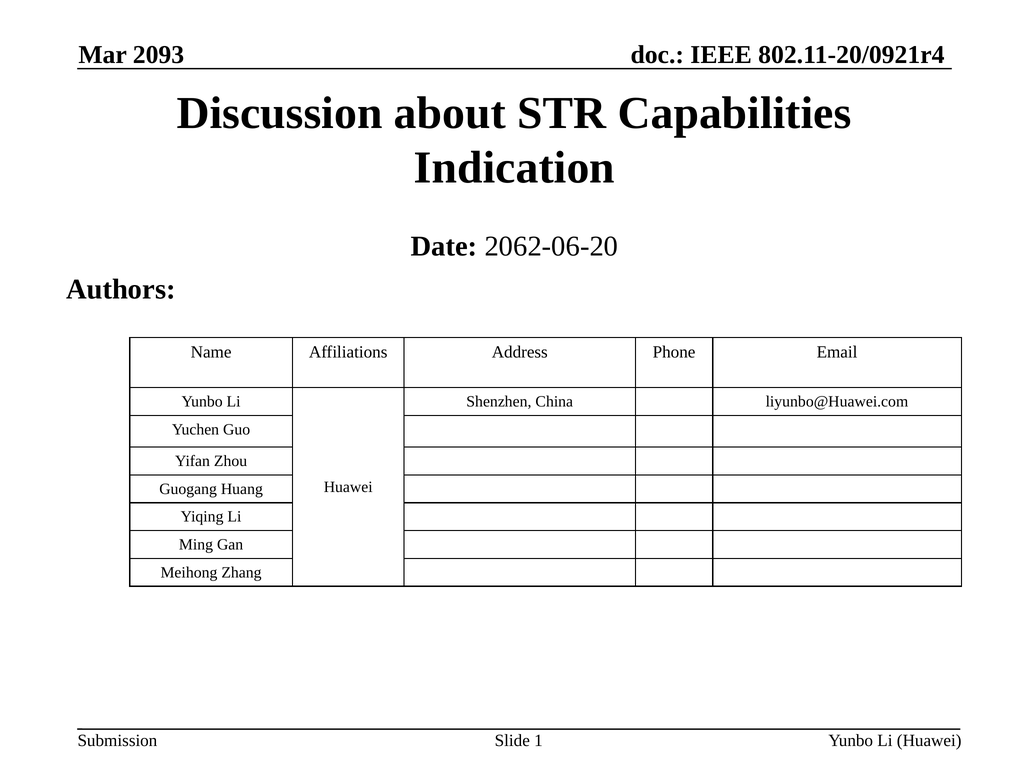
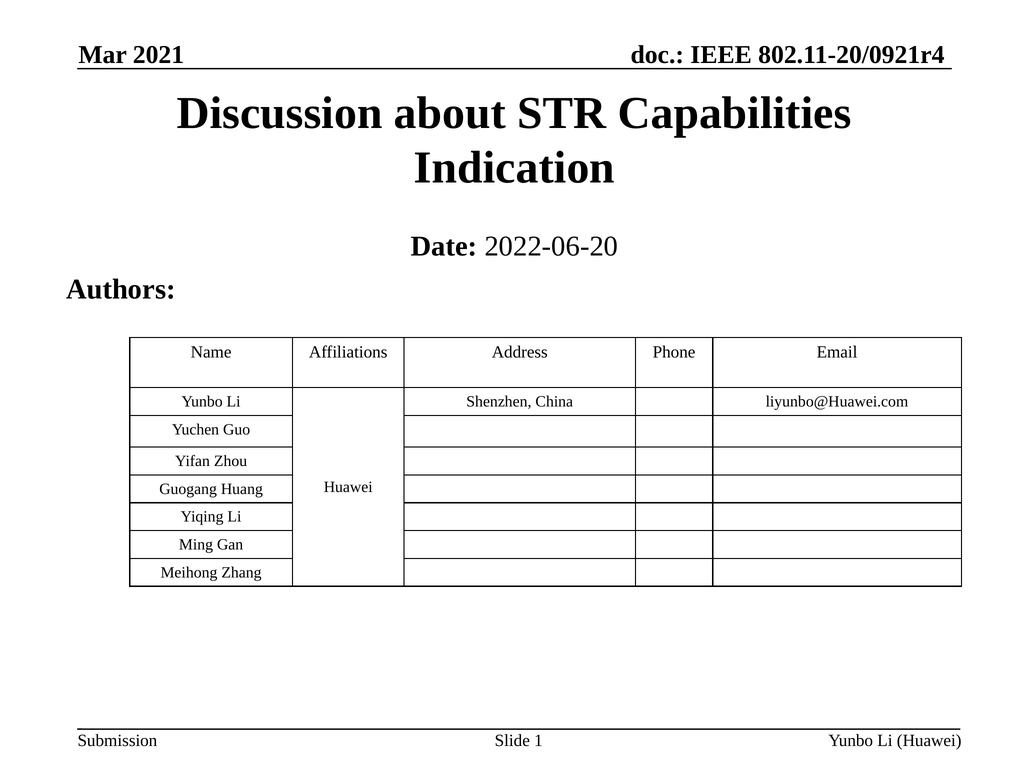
2093: 2093 -> 2021 (158, 55)
2062-06-20: 2062-06-20 -> 2022-06-20 (551, 246)
